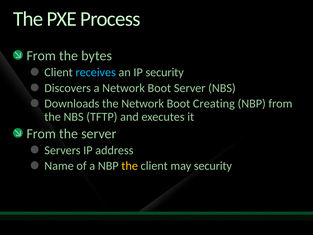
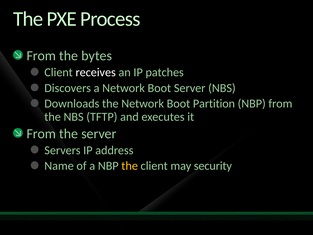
receives colour: light blue -> white (96, 72)
IP security: security -> patches (165, 72)
Creating: Creating -> Partition (214, 104)
